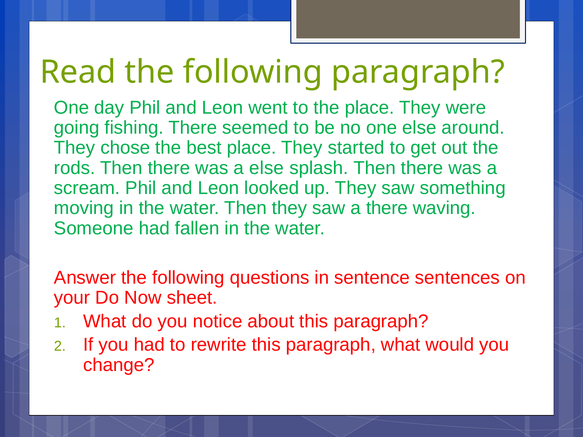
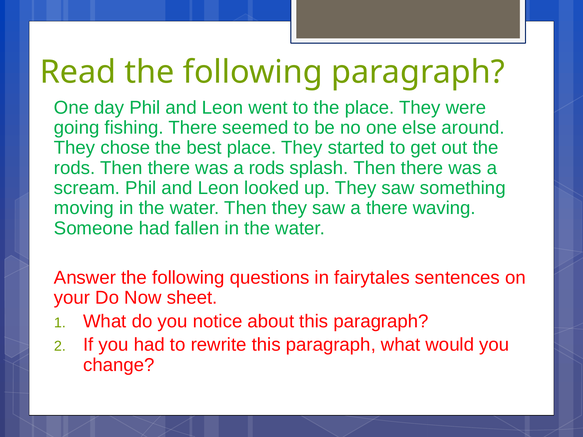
a else: else -> rods (267, 168)
sentence: sentence -> fairytales (372, 278)
